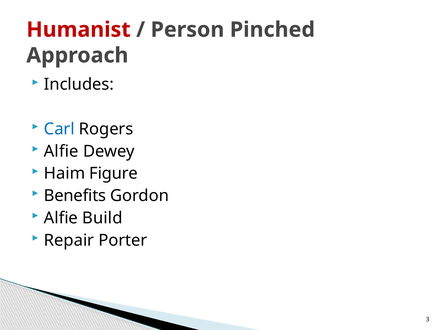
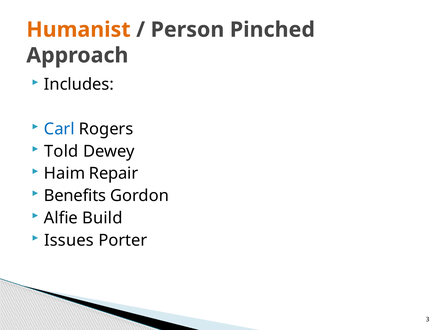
Humanist colour: red -> orange (78, 30)
Alfie: Alfie -> Told (61, 151)
Figure: Figure -> Repair (114, 174)
Repair: Repair -> Issues (69, 240)
